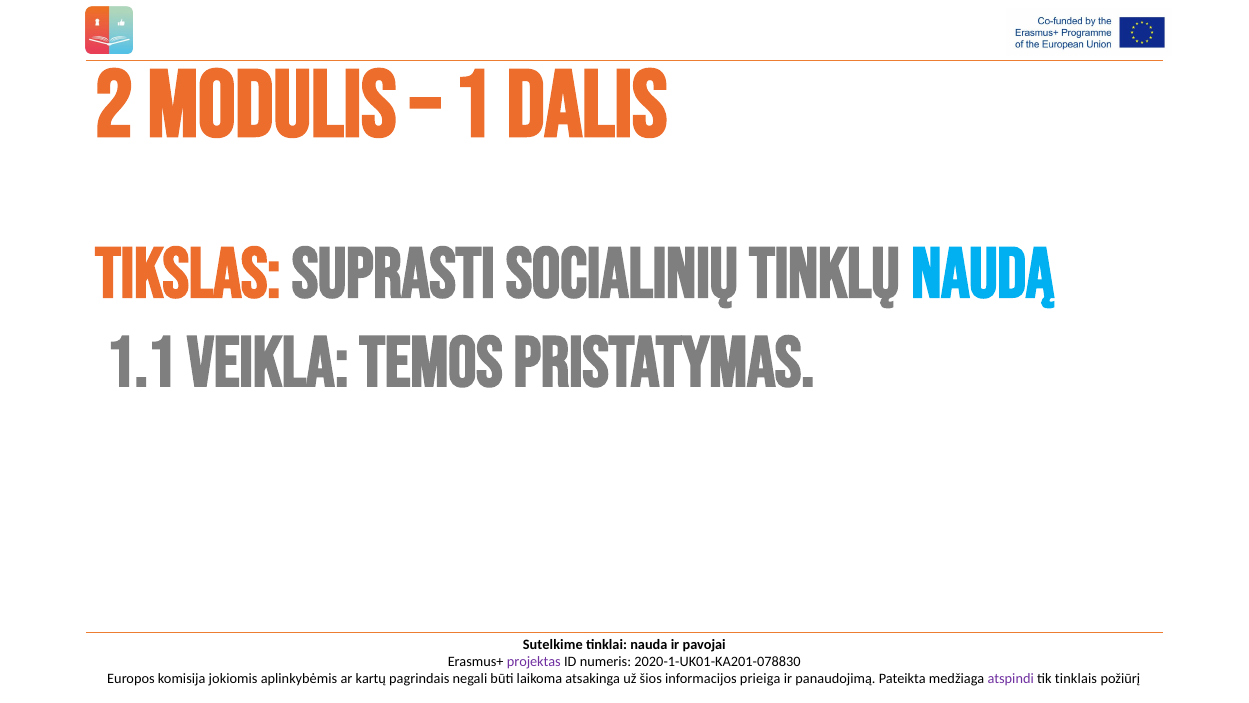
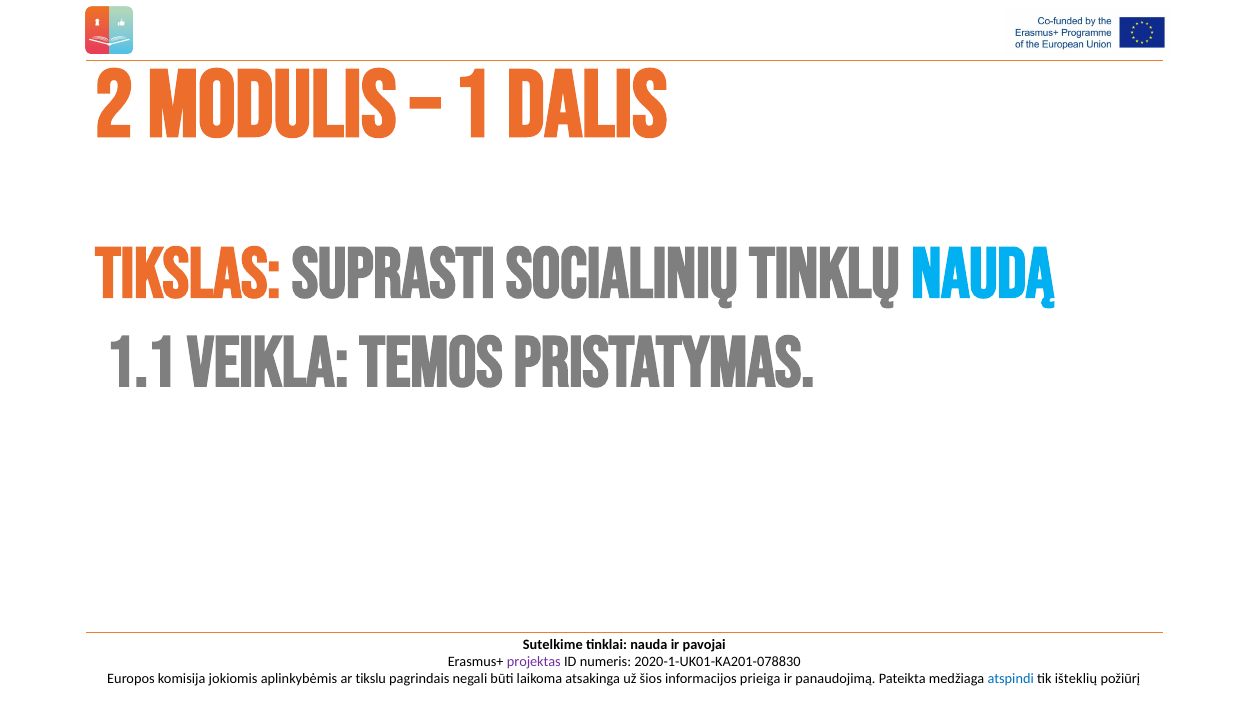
kartų: kartų -> tikslu (371, 679)
atspindi colour: purple -> blue (1011, 679)
tinklais: tinklais -> išteklių (1076, 679)
